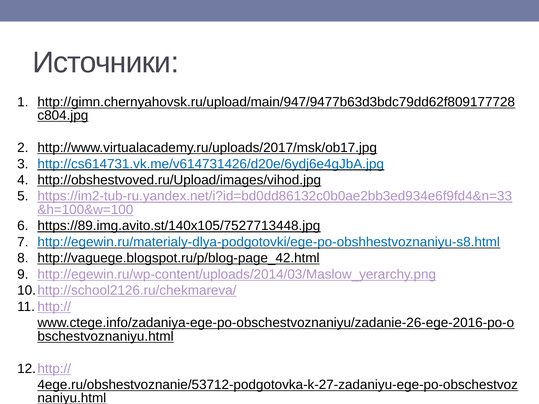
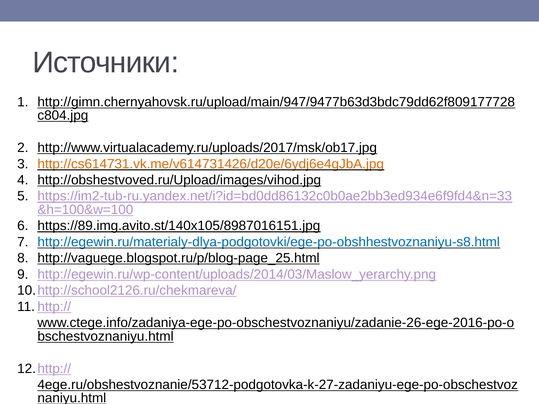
http://cs614731.vk.me/v614731426/d20e/6ydj6e4gJbA.jpg colour: blue -> orange (211, 164)
https://89.img.avito.st/140x105/7527713448.jpg: https://89.img.avito.st/140x105/7527713448.jpg -> https://89.img.avito.st/140x105/8987016151.jpg (179, 226)
http://vaguege.blogspot.ru/p/blog-page_42.html: http://vaguege.blogspot.ru/p/blog-page_42.html -> http://vaguege.blogspot.ru/p/blog-page_25.html (179, 258)
